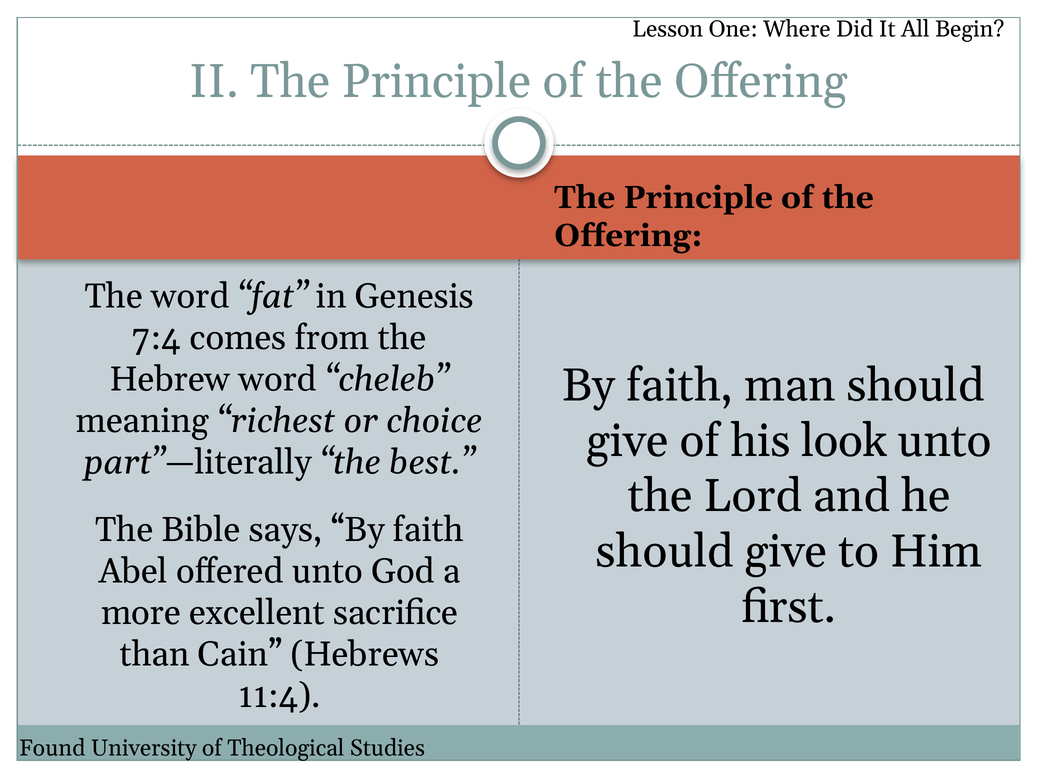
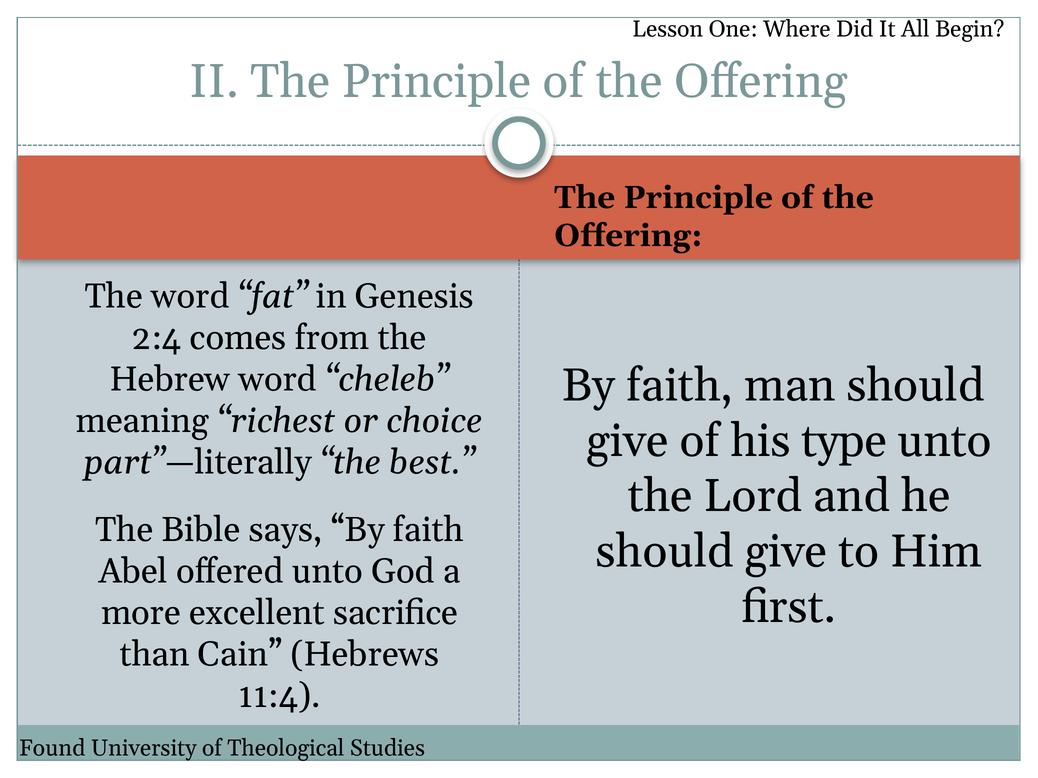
7:4: 7:4 -> 2:4 (157, 338)
look: look -> type (844, 441)
